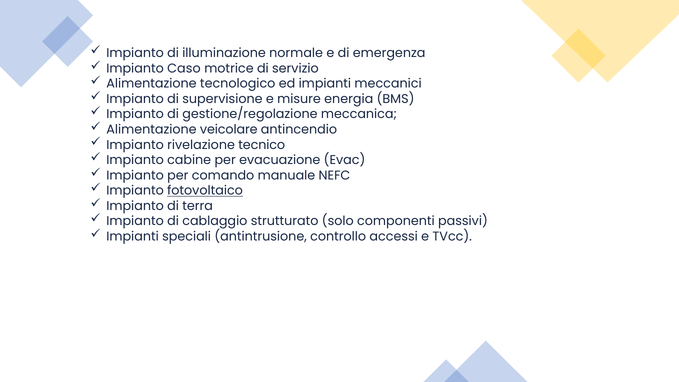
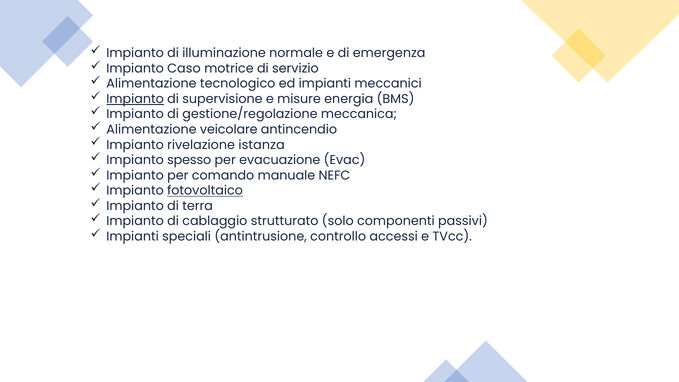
Impianto underline: none -> present (135, 99)
tecnico: tecnico -> istanza (262, 145)
cabine: cabine -> spesso (189, 160)
